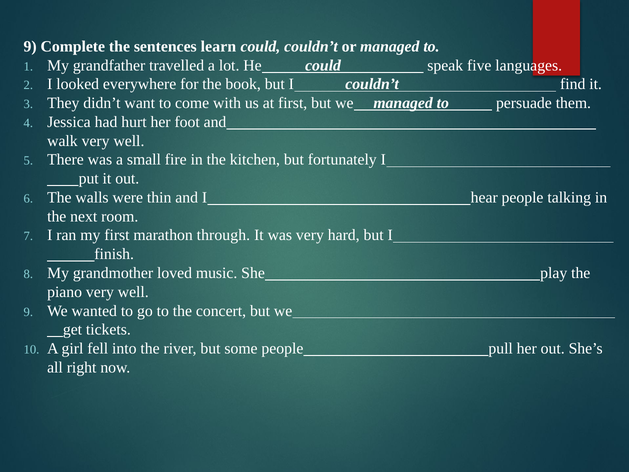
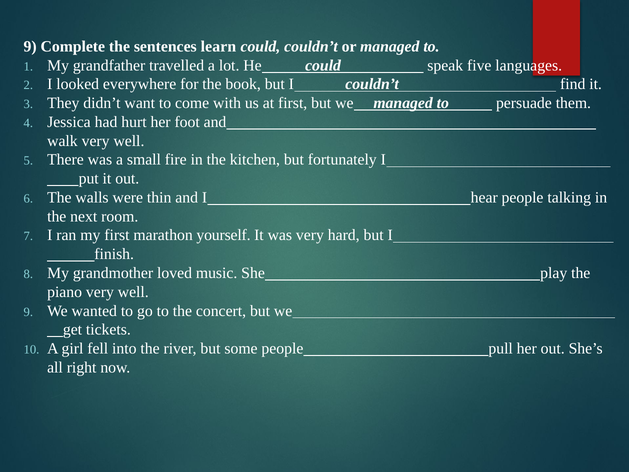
through: through -> yourself (224, 235)
